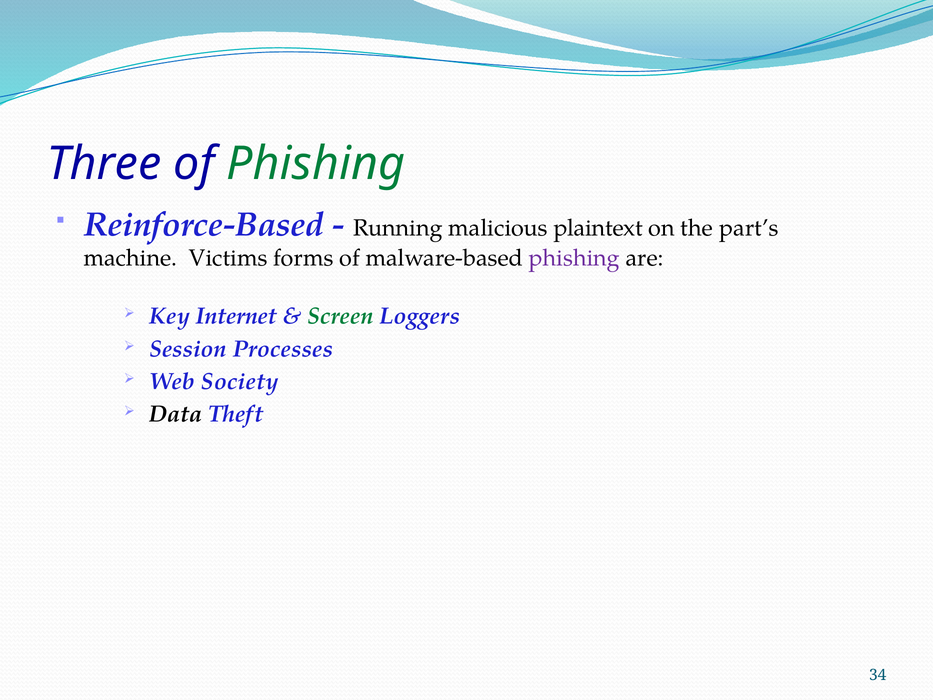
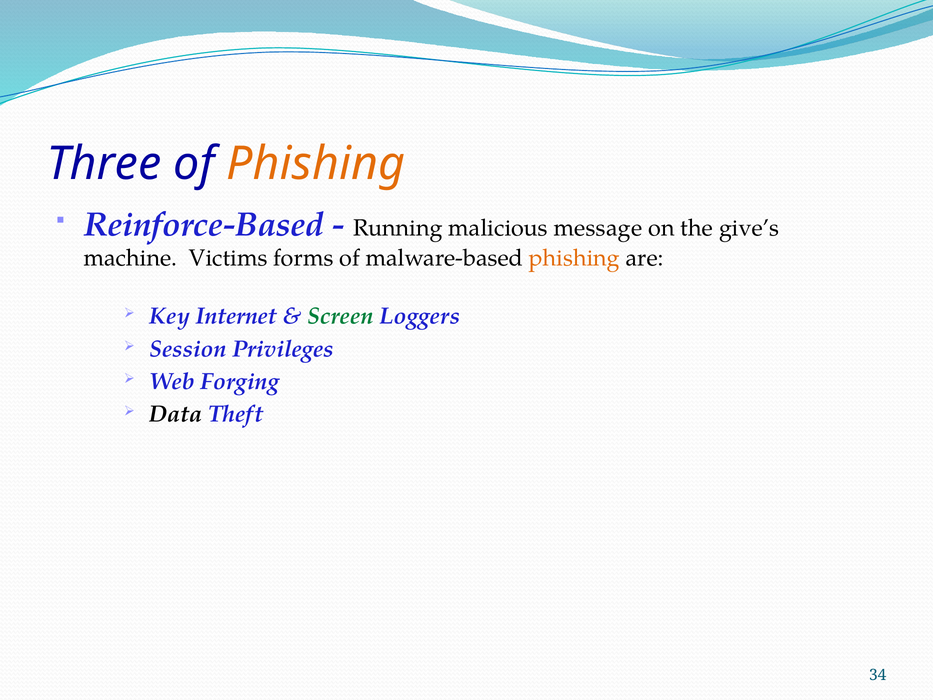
Phishing colour: green -> orange (316, 164)
plaintext: plaintext -> message (598, 228)
part’s: part’s -> give’s (749, 228)
phishing colour: purple -> orange (574, 258)
Processes: Processes -> Privileges (283, 349)
Society: Society -> Forging (240, 381)
